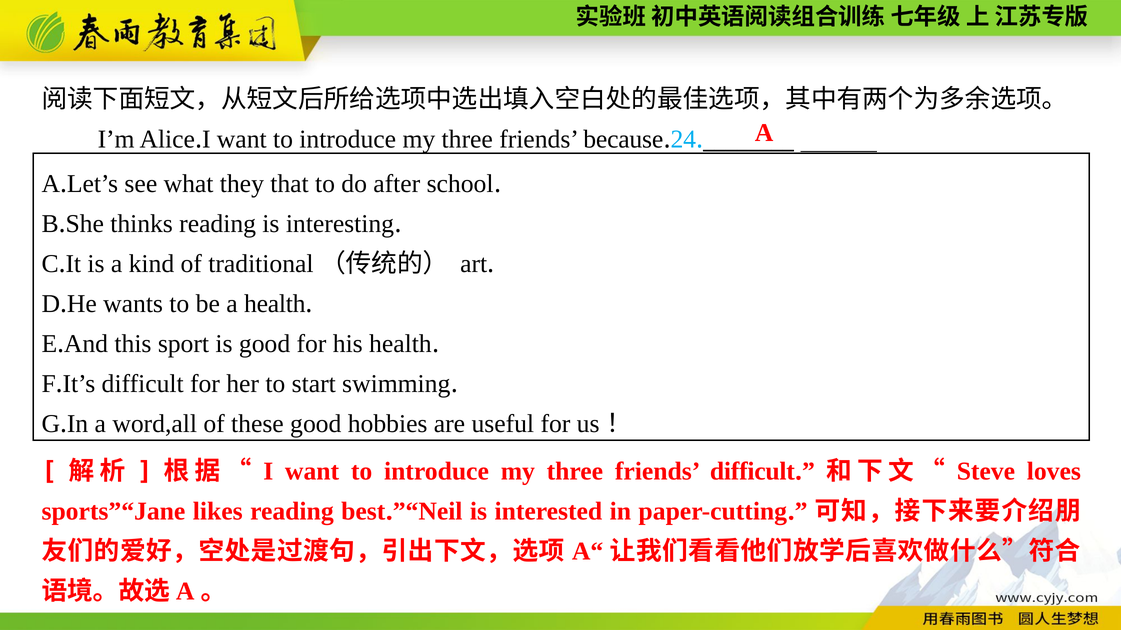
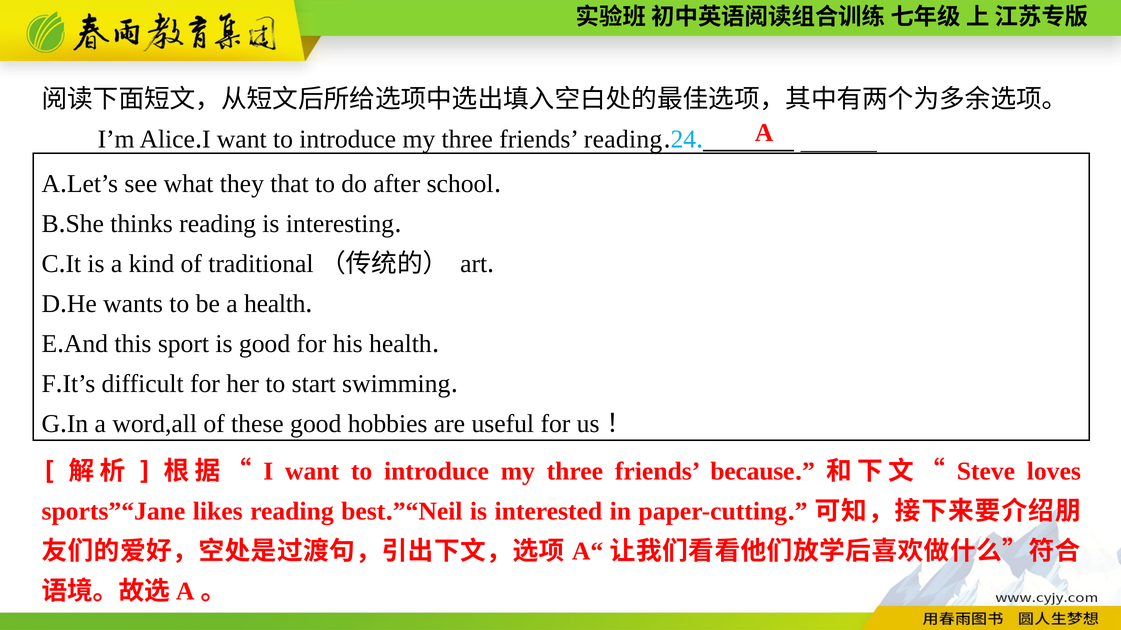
friends because: because -> reading (623, 139)
friends difficult: difficult -> because (752, 472)
